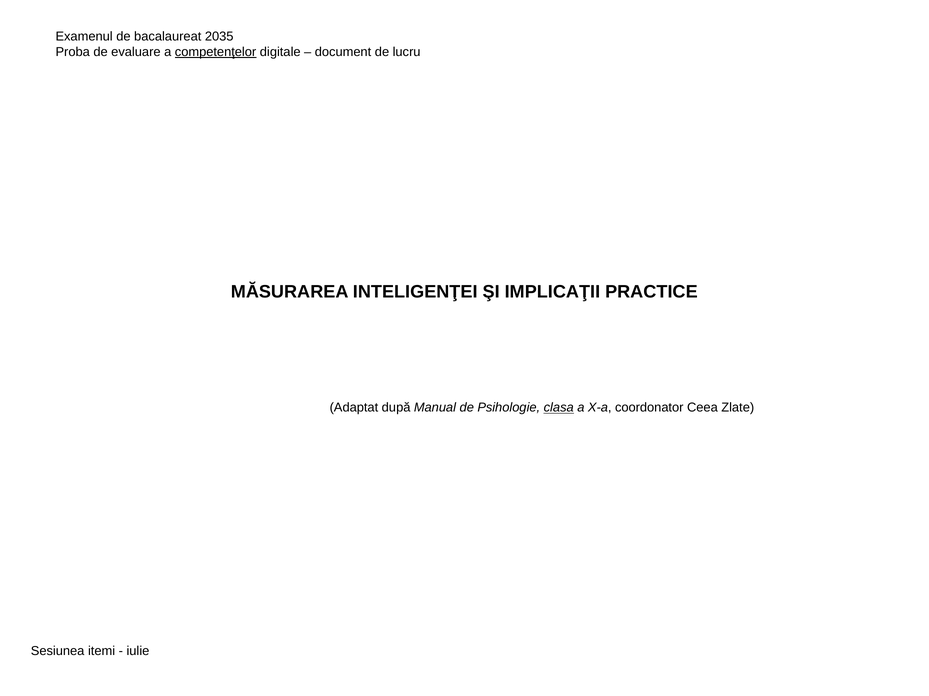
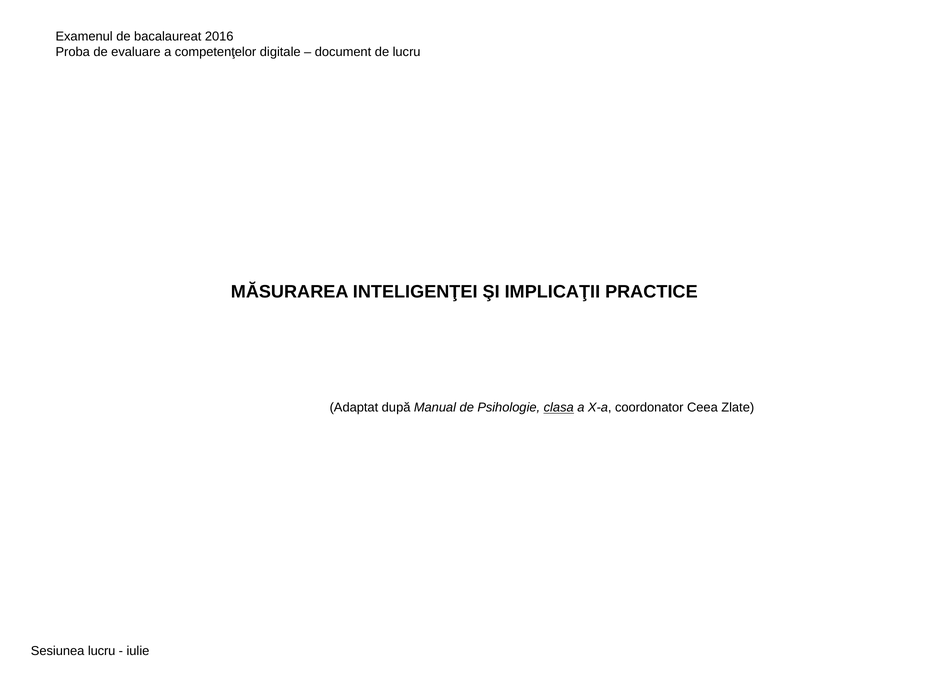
2035: 2035 -> 2016 (219, 36)
competenţelor underline: present -> none (216, 52)
Sesiunea itemi: itemi -> lucru (102, 652)
